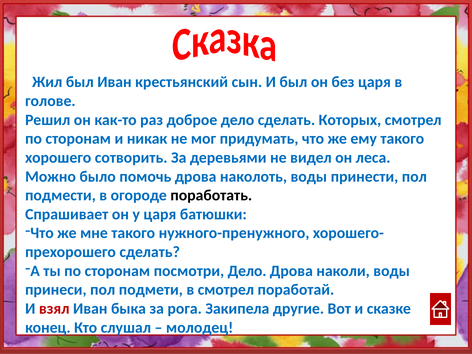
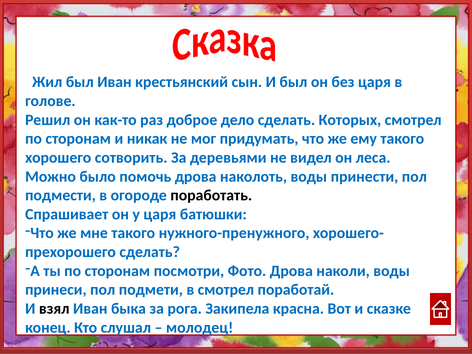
посмотри Дело: Дело -> Фото (247, 271)
взял colour: red -> black (54, 309)
другие: другие -> красна (298, 309)
